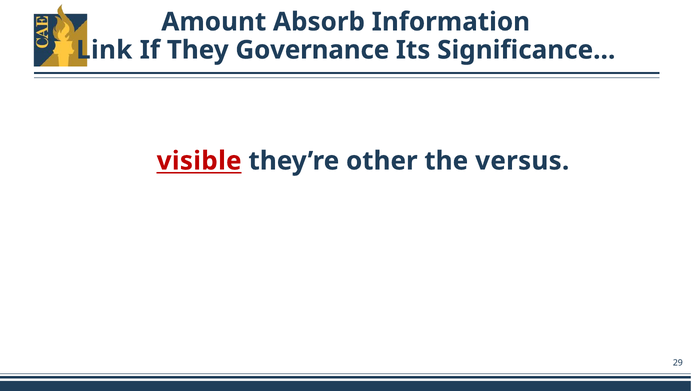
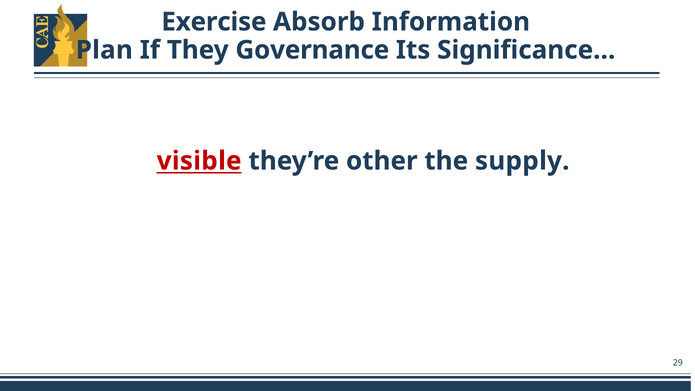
Amount: Amount -> Exercise (214, 22)
Link: Link -> Plan (104, 50)
versus: versus -> supply (522, 161)
